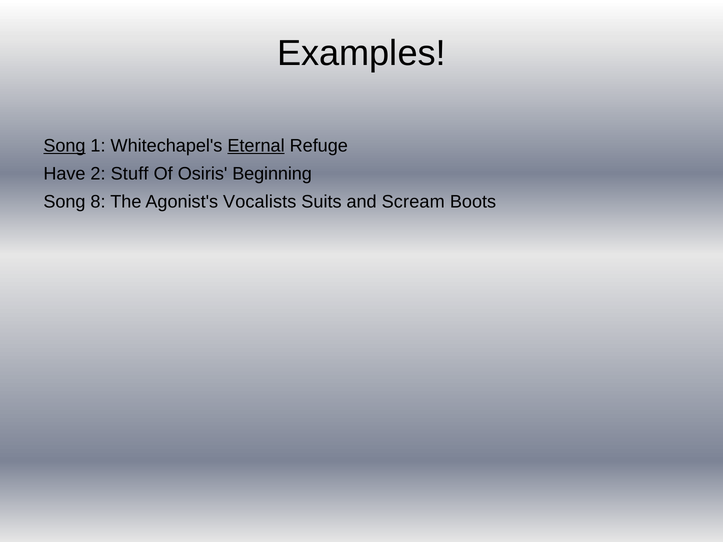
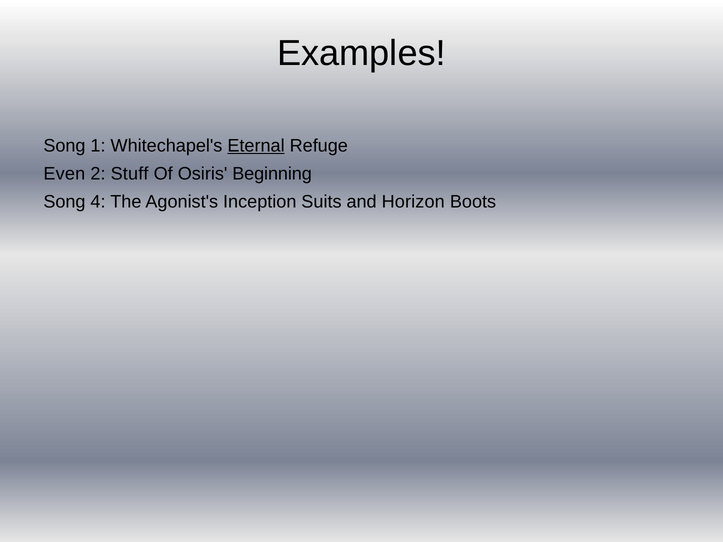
Song underline: present -> none (64, 146)
Have: Have -> Even (64, 174)
8: 8 -> 4 (98, 202)
Vocalists: Vocalists -> Inception (260, 202)
Scream: Scream -> Horizon (413, 202)
